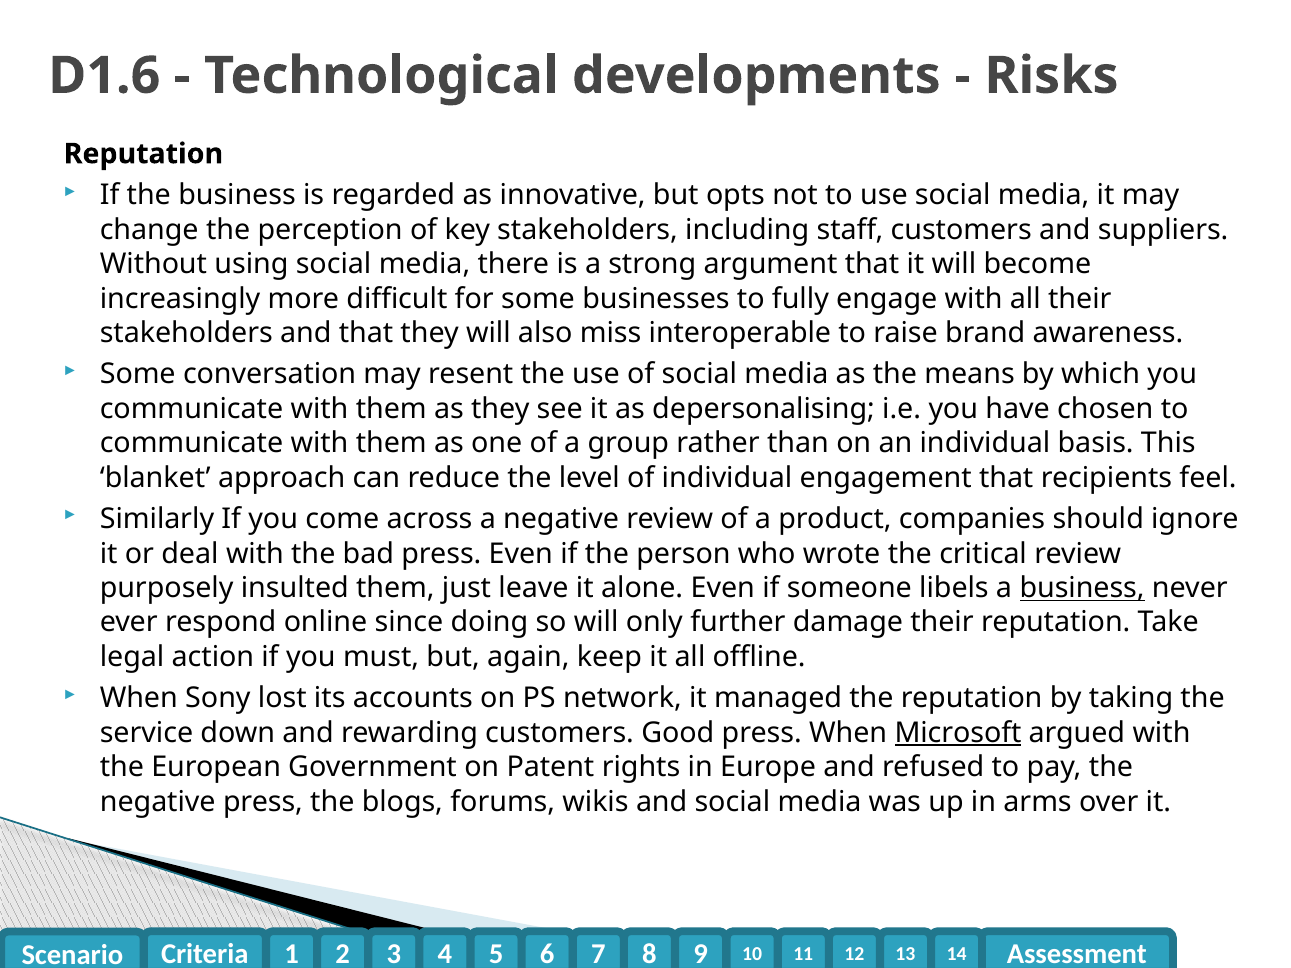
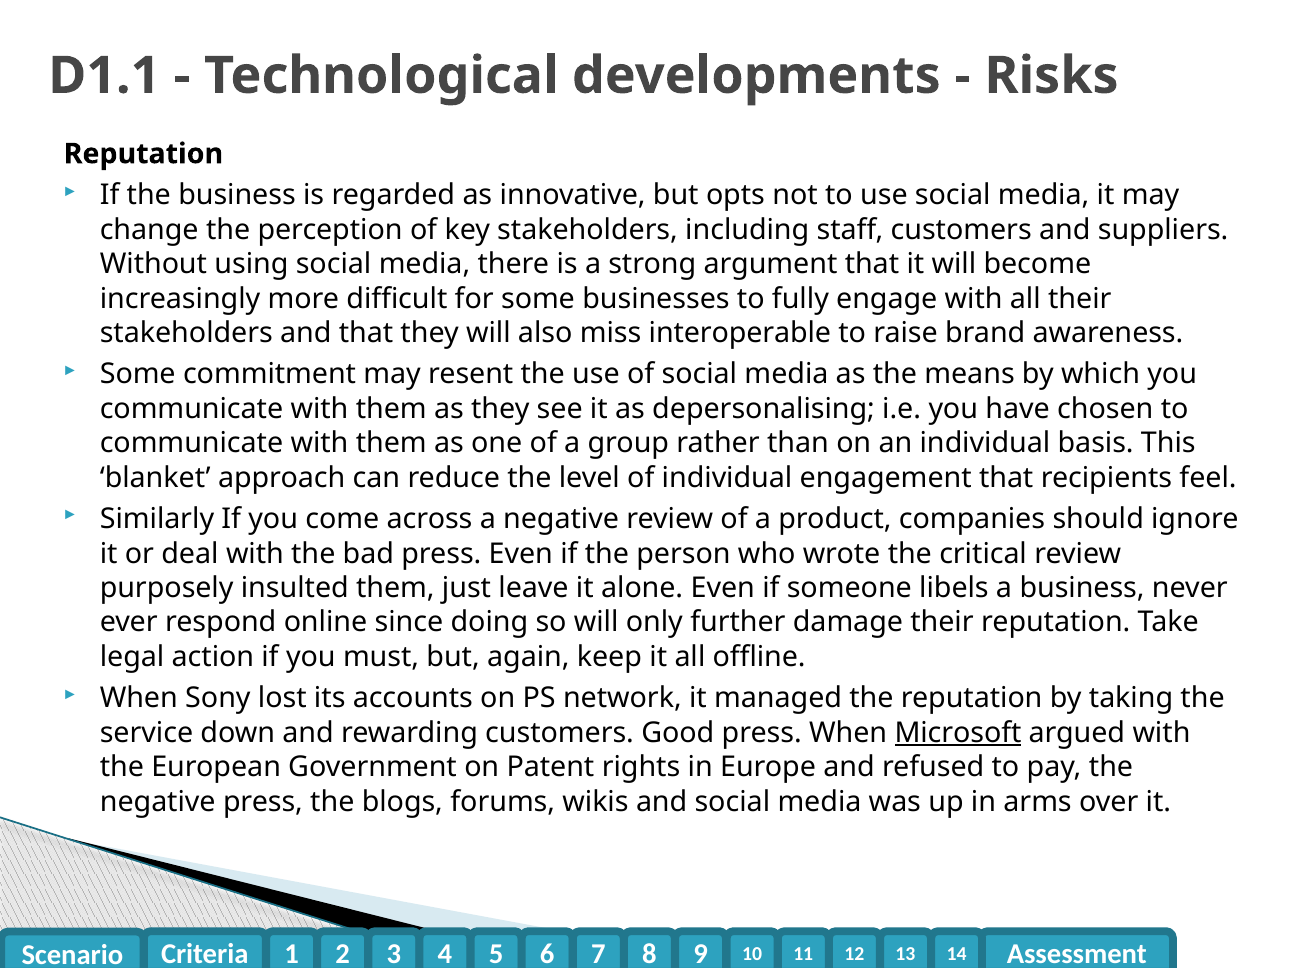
D1.6: D1.6 -> D1.1 (104, 76)
conversation: conversation -> commitment (270, 375)
business underline: present -> none (1082, 588)
